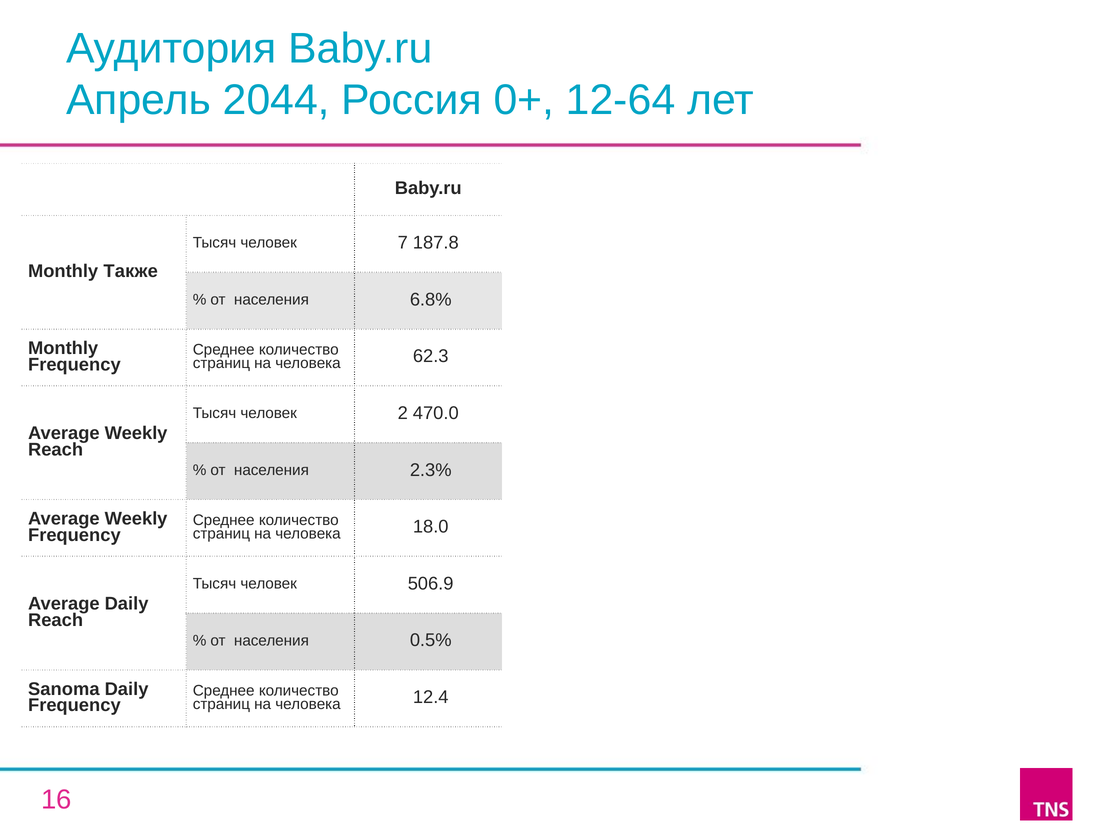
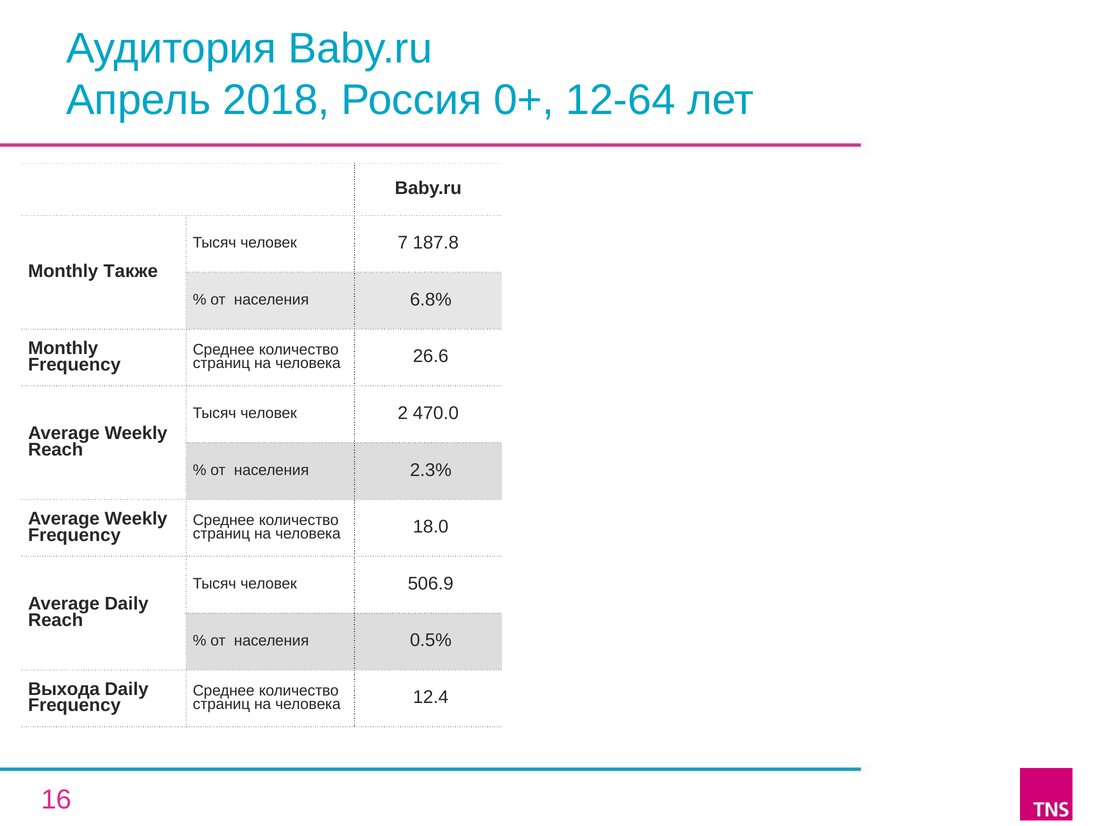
2044: 2044 -> 2018 (276, 100)
62.3: 62.3 -> 26.6 (431, 356)
Sanoma: Sanoma -> Выхода (64, 689)
